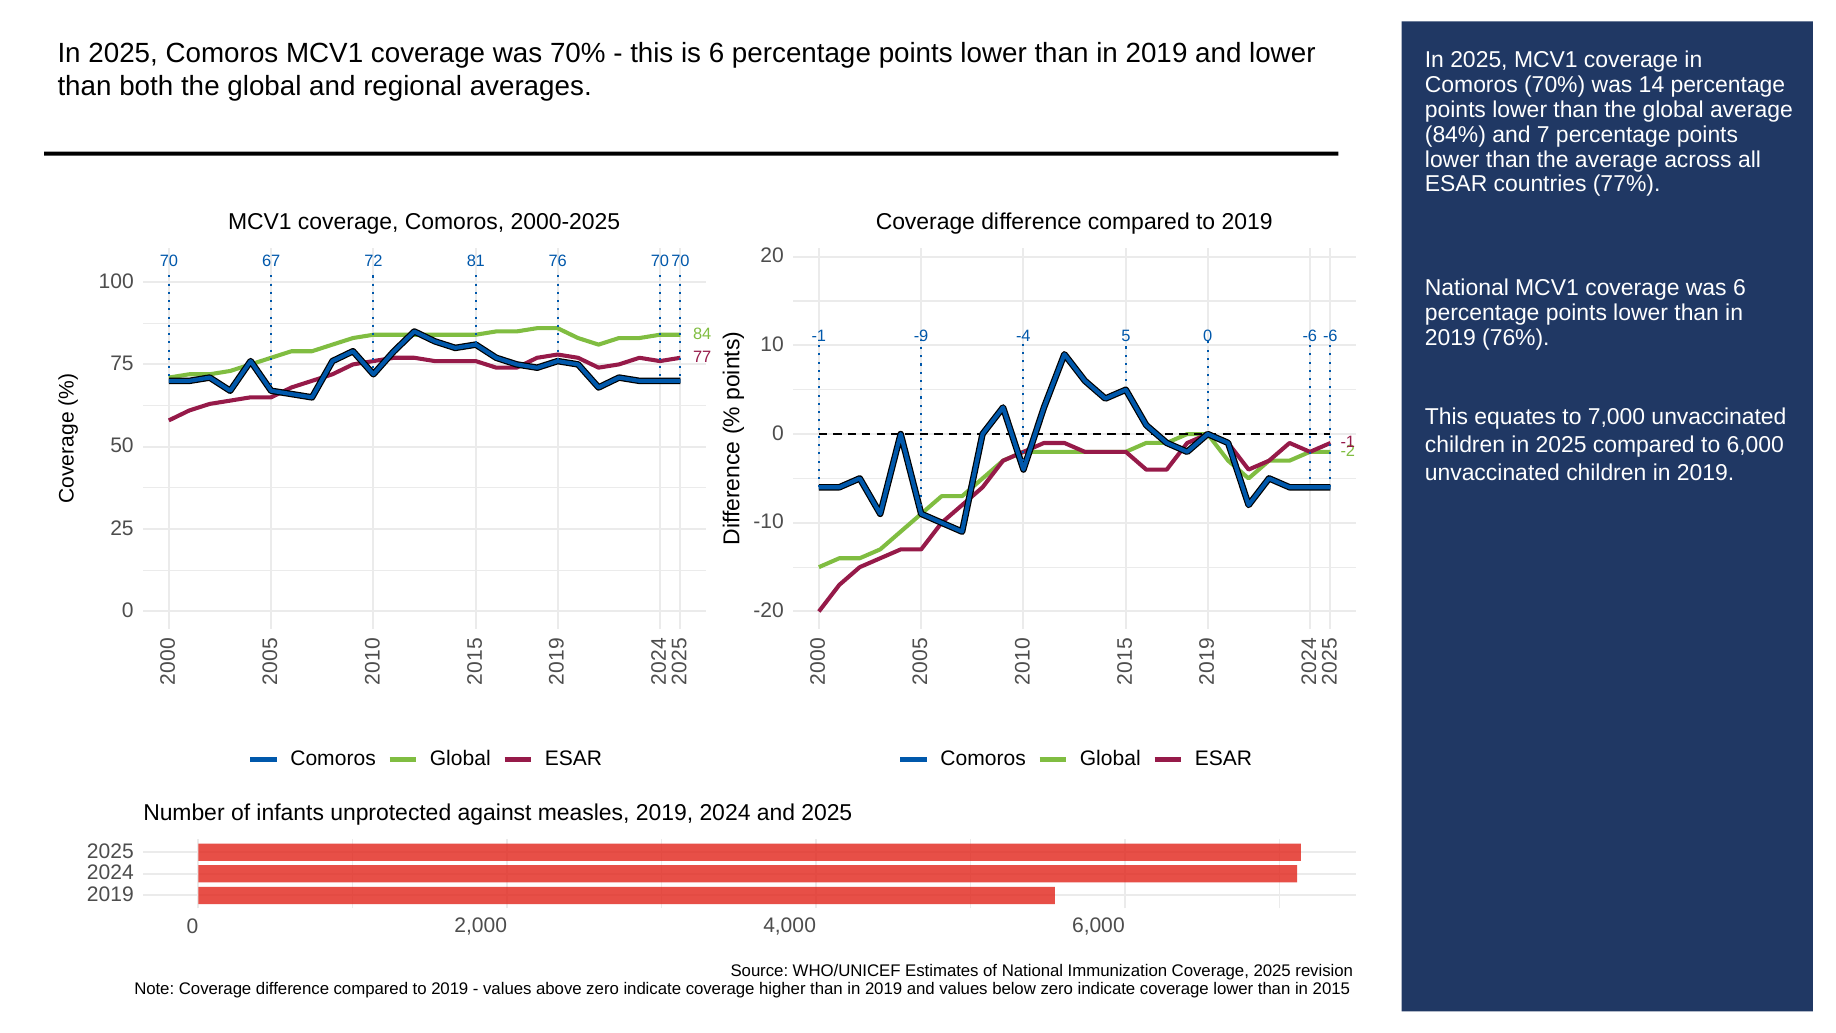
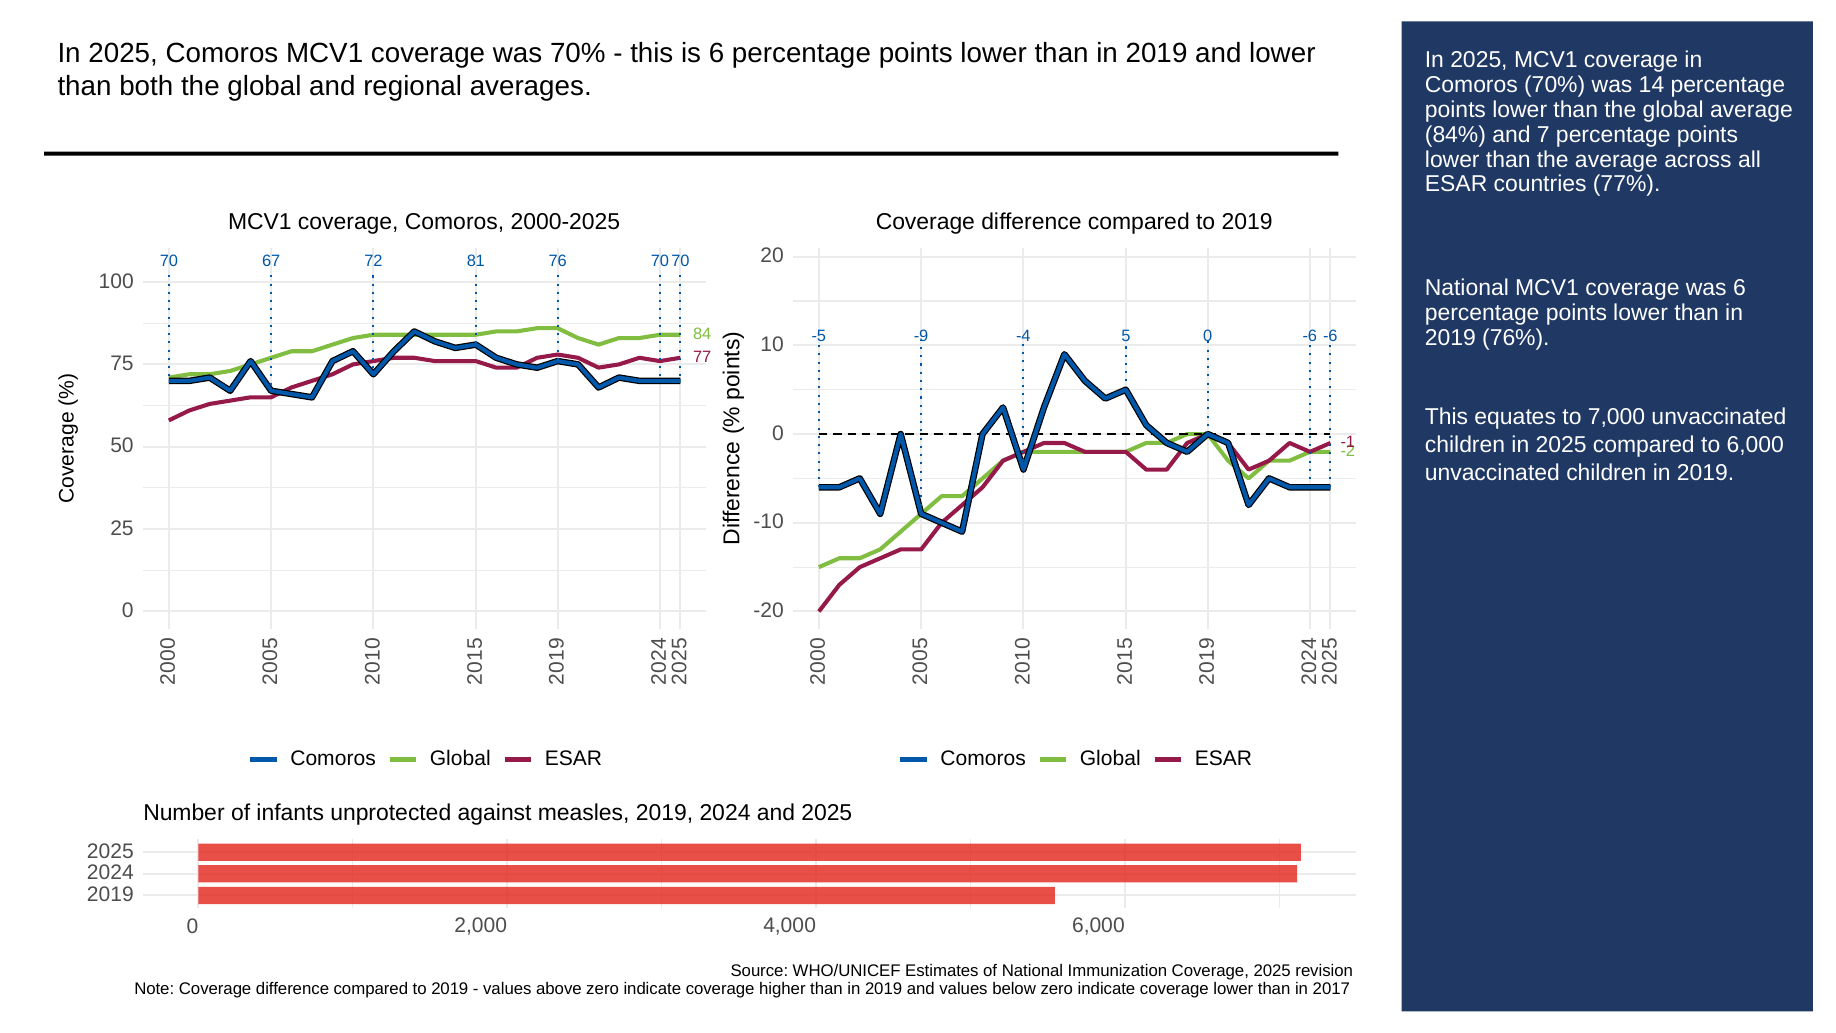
-1: -1 -> -5 (819, 336)
2015: 2015 -> 2017 (1331, 989)
